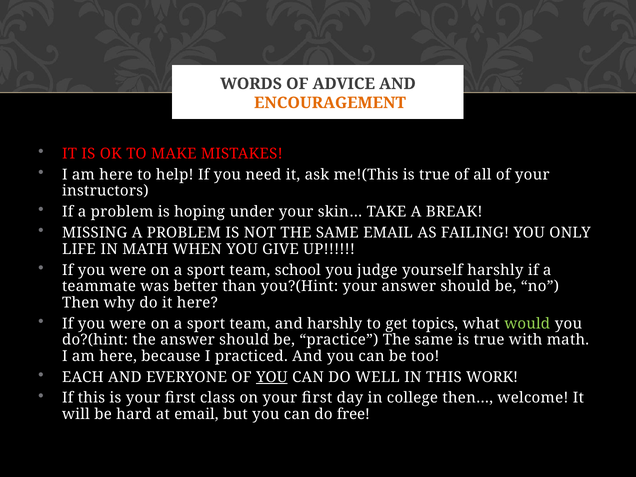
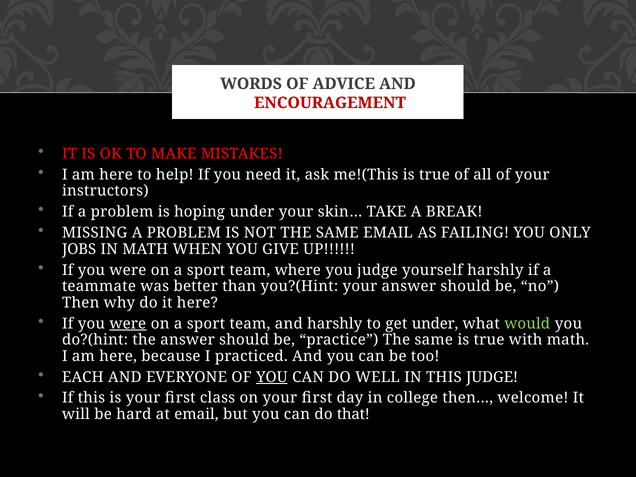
ENCOURAGEMENT colour: orange -> red (330, 103)
LIFE: LIFE -> JOBS (79, 249)
school: school -> where (298, 270)
were underline: none -> present (128, 324)
get topics: topics -> under (435, 324)
THIS WORK: WORK -> JUDGE (492, 377)
free: free -> that (353, 414)
